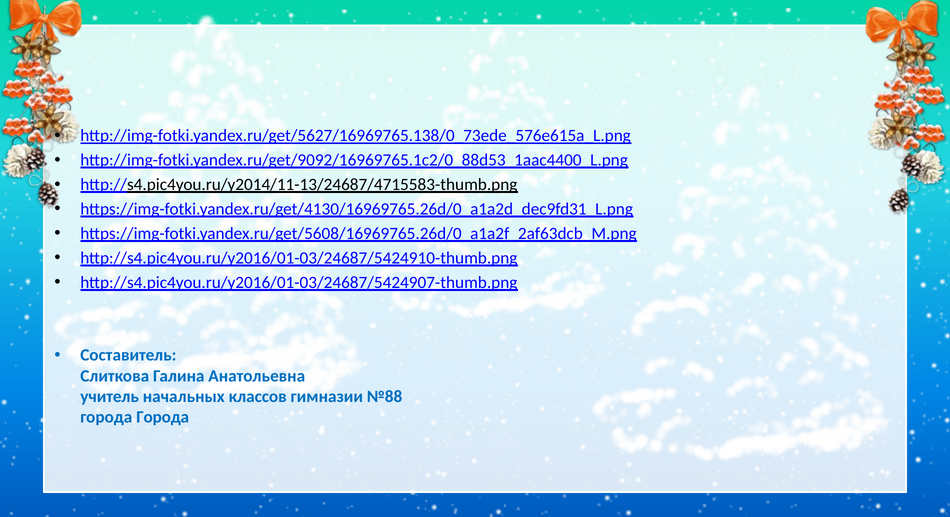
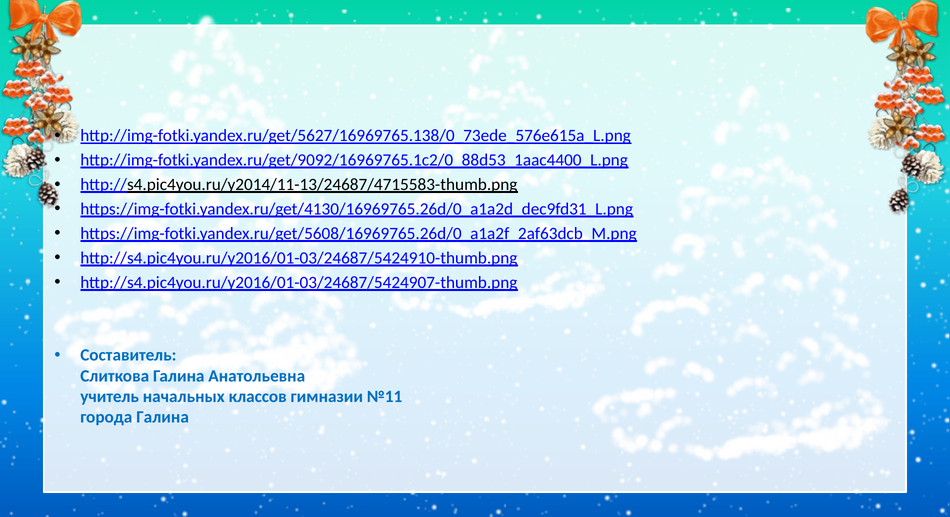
№88: №88 -> №11 (385, 397)
города Города: Города -> Галина (163, 417)
